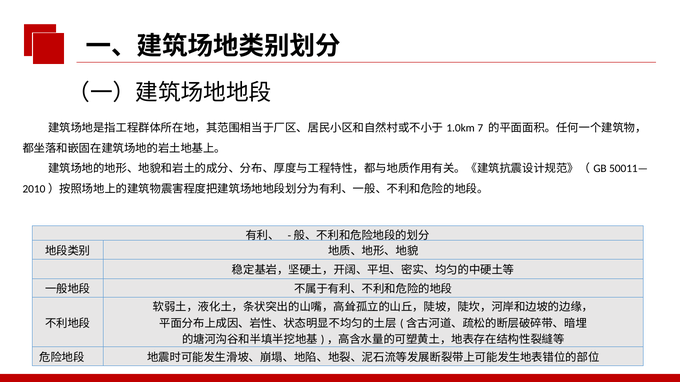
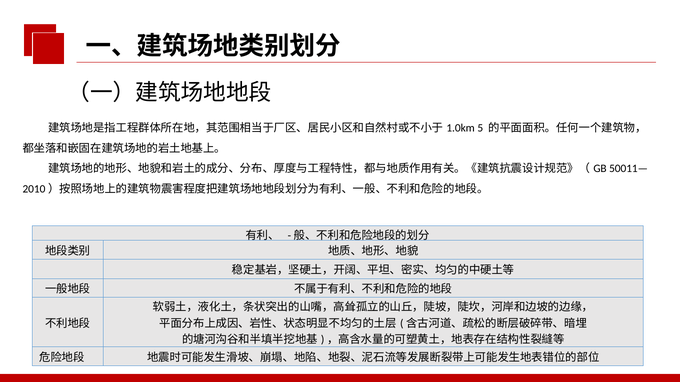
7: 7 -> 5 (480, 128)
